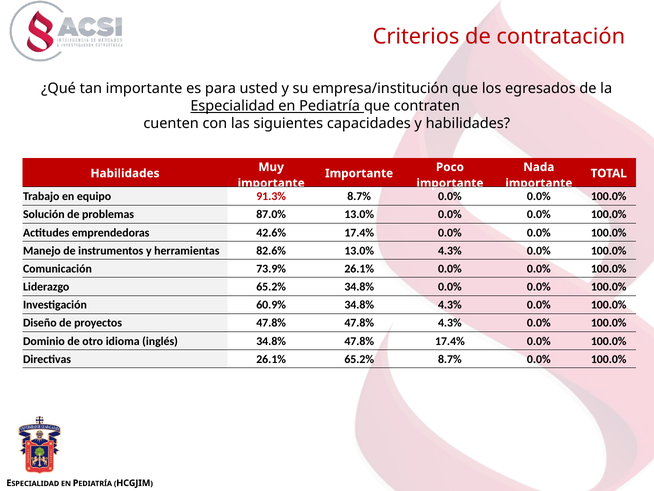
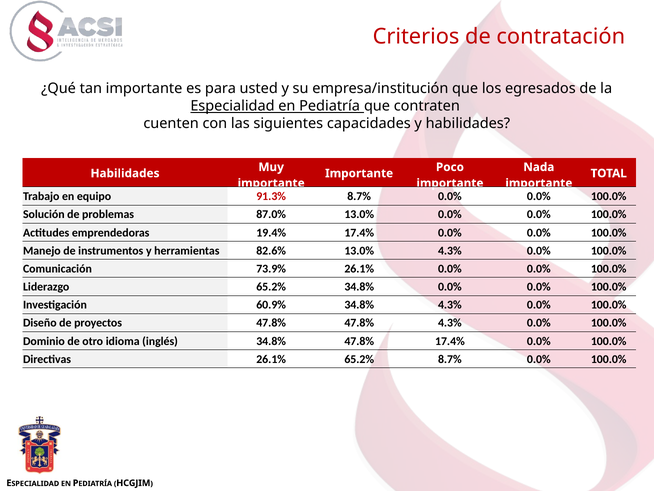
42.6%: 42.6% -> 19.4% (271, 232)
